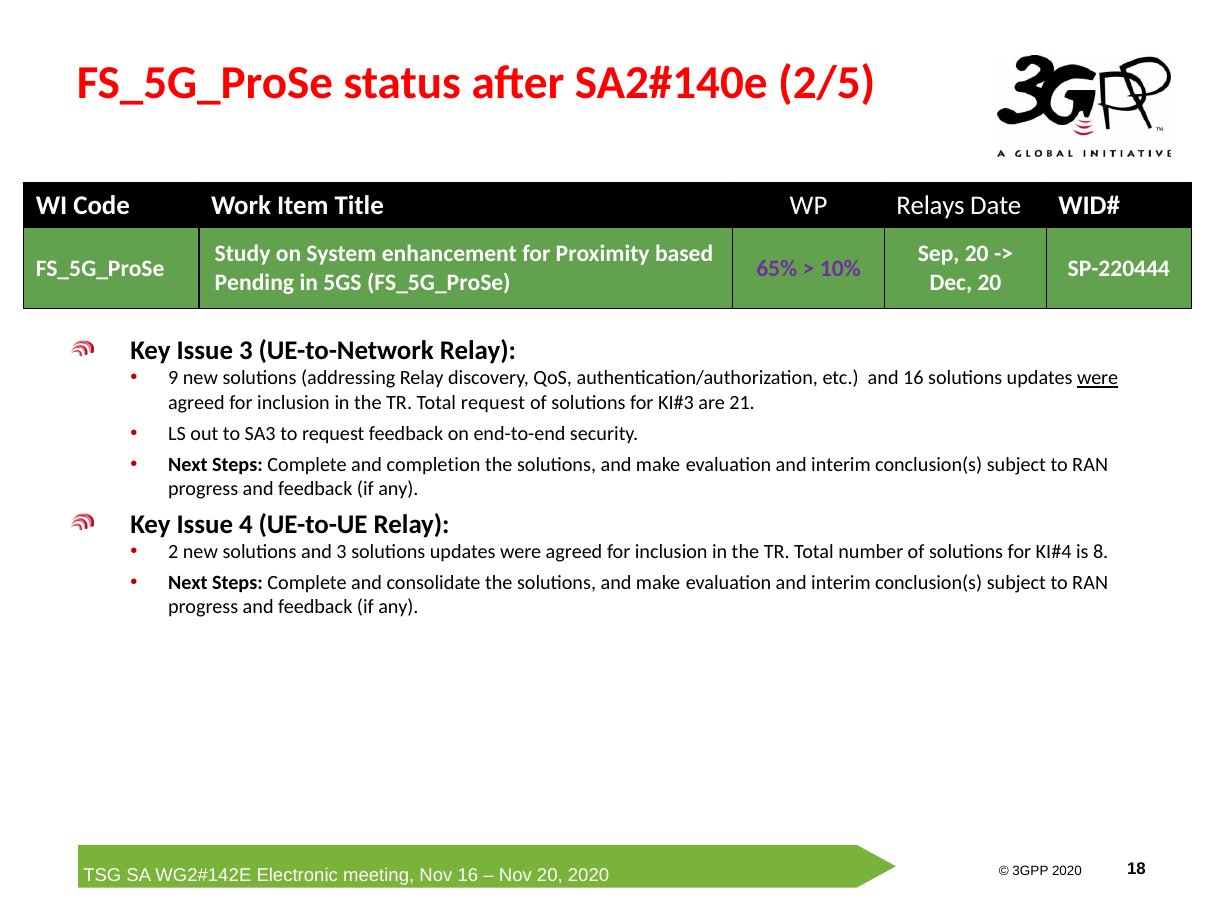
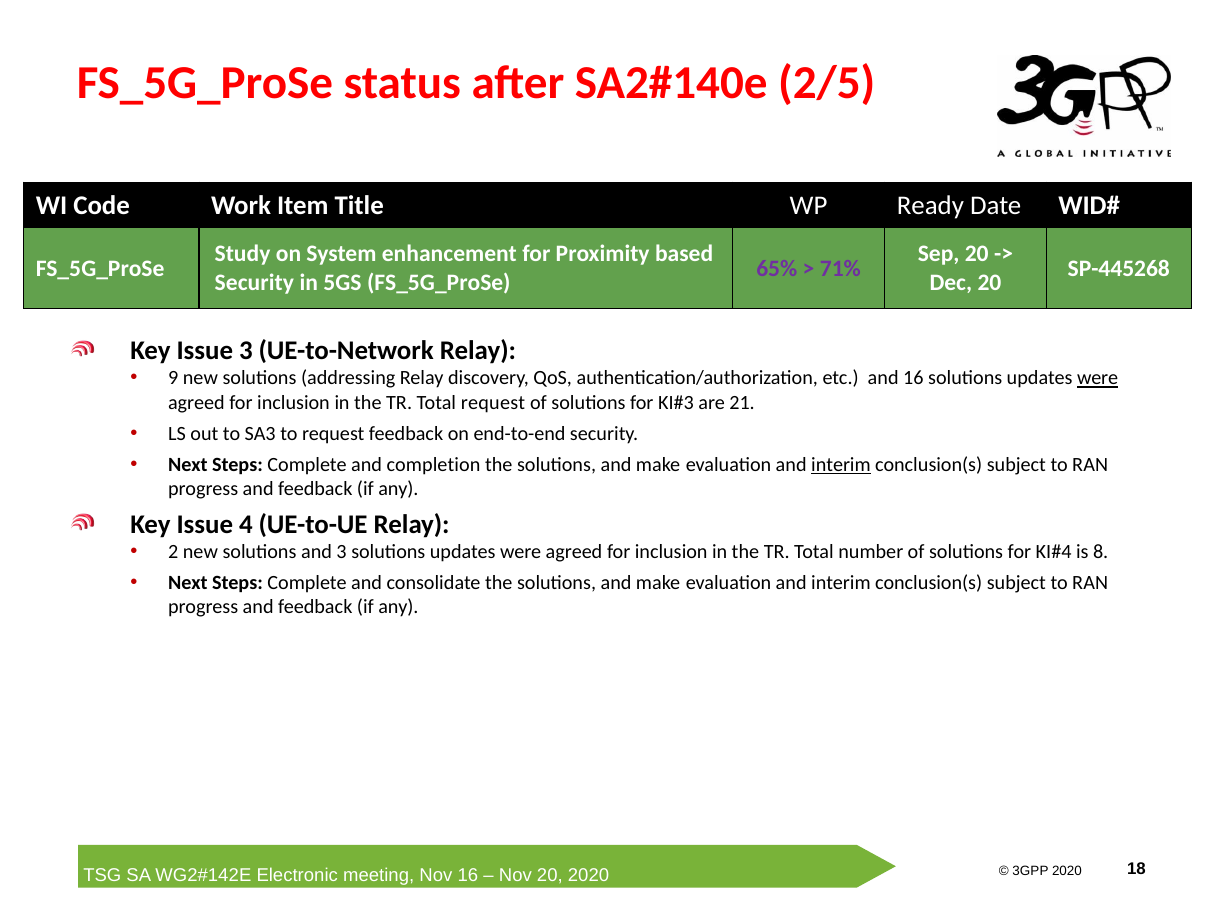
Relays: Relays -> Ready (930, 205)
10%: 10% -> 71% (840, 268)
SP-220444: SP-220444 -> SP-445268 (1119, 268)
Pending: Pending -> Security (254, 283)
interim underline: none -> present (841, 464)
